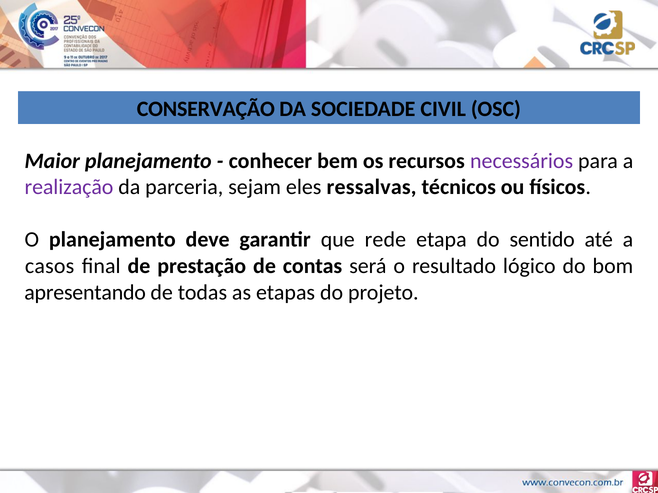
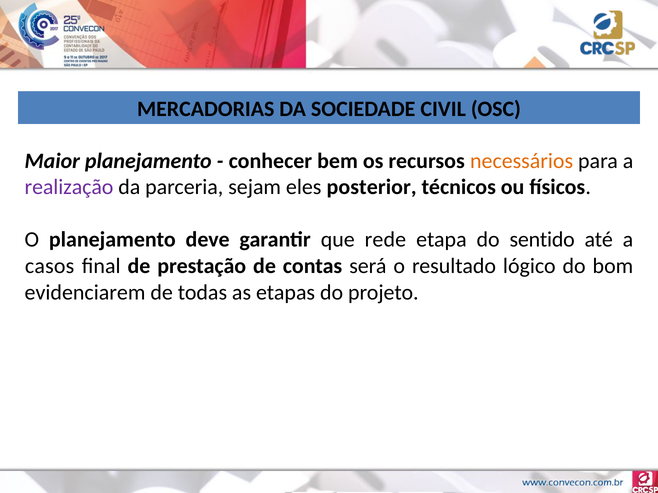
CONSERVAÇÃO: CONSERVAÇÃO -> MERCADORIAS (206, 109)
necessários colour: purple -> orange (522, 161)
ressalvas: ressalvas -> posterior (372, 187)
apresentando: apresentando -> evidenciarem (85, 293)
